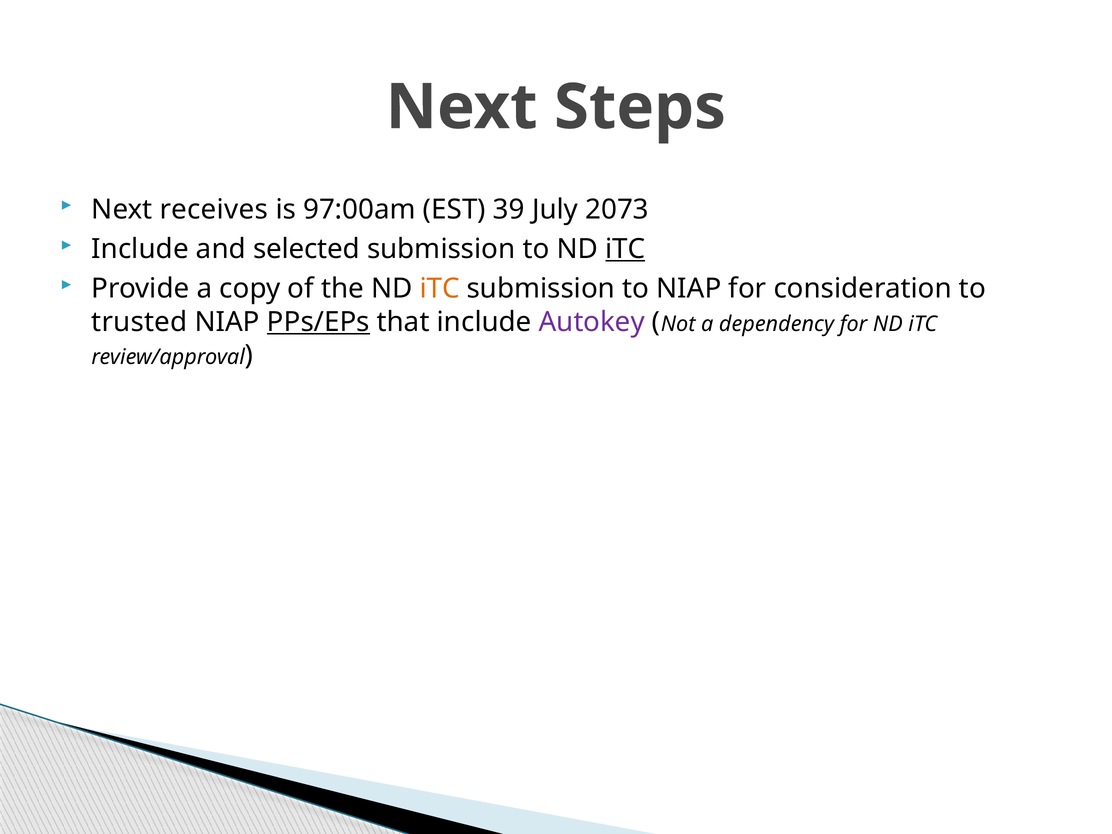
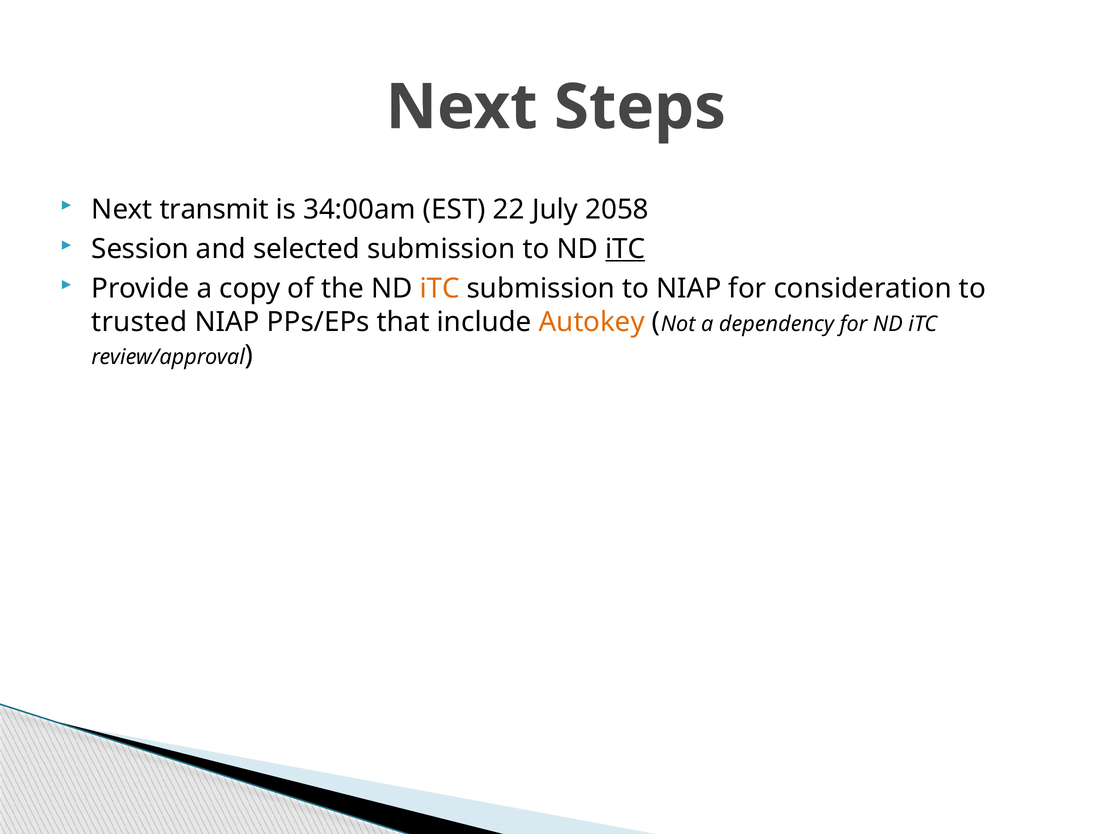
receives: receives -> transmit (214, 209)
97:00am: 97:00am -> 34:00am (359, 209)
39: 39 -> 22 (509, 209)
2073: 2073 -> 2058 (617, 209)
Include: Include -> Session (140, 249)
PPs/EPs underline: present -> none (318, 322)
Autokey colour: purple -> orange (592, 322)
